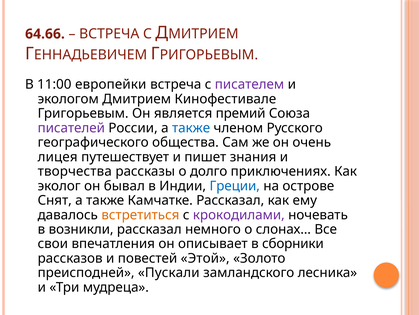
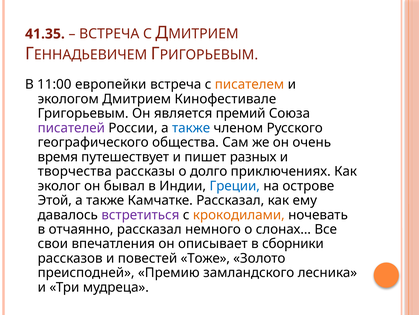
64.66: 64.66 -> 41.35 (45, 34)
писателем colour: purple -> orange (250, 84)
лицея: лицея -> время (58, 157)
знания: знания -> разных (253, 157)
Снят: Снят -> Этой (55, 200)
встретиться colour: orange -> purple (140, 214)
крокодилами colour: purple -> orange (239, 214)
возникли: возникли -> отчаянно (81, 229)
Этой: Этой -> Тоже (205, 258)
Пускали: Пускали -> Премию (169, 272)
